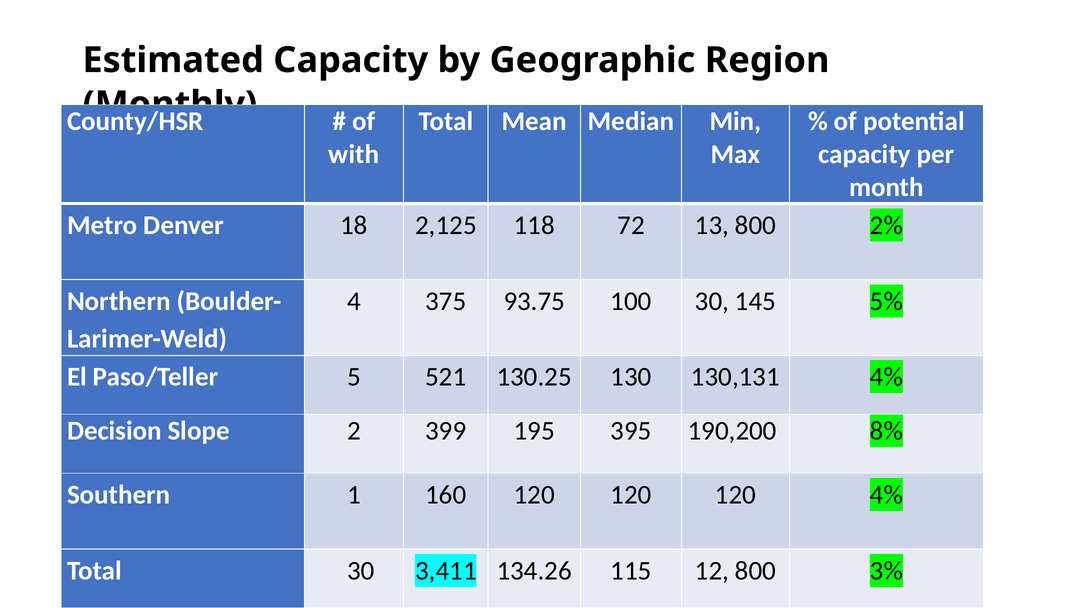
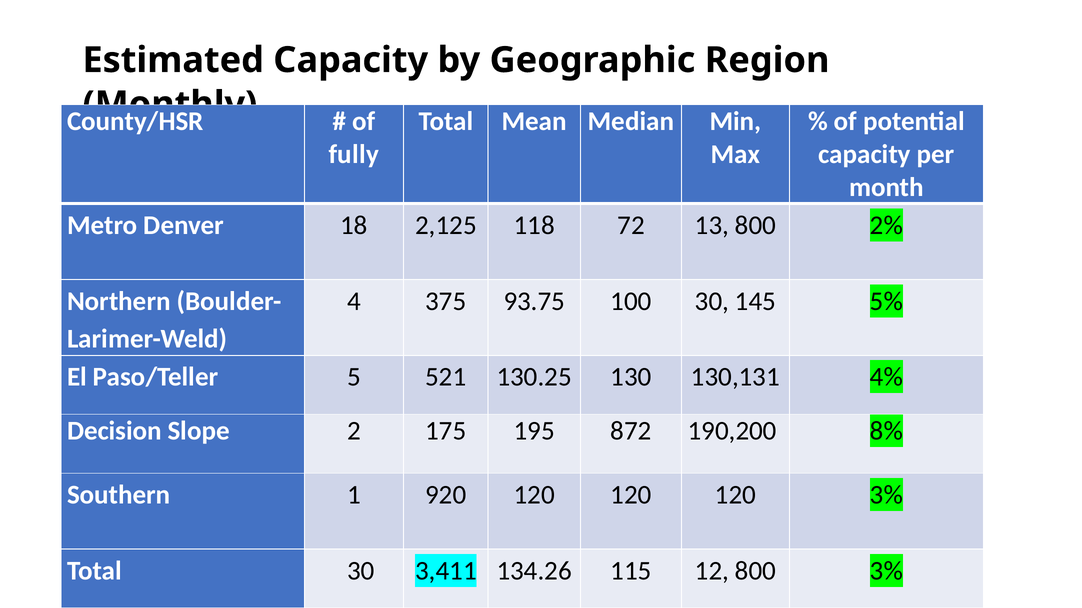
with: with -> fully (354, 155)
399: 399 -> 175 (446, 431)
395: 395 -> 872 (631, 431)
160: 160 -> 920 (446, 495)
120 4%: 4% -> 3% (886, 495)
